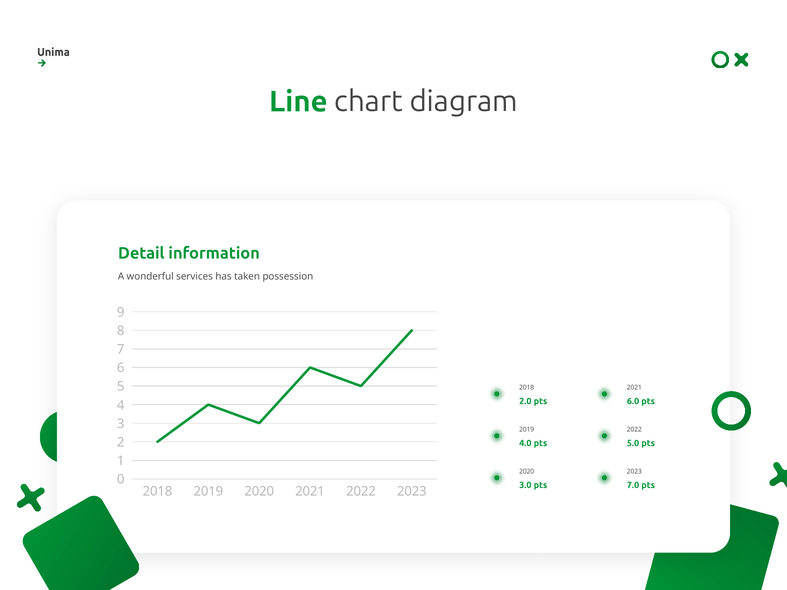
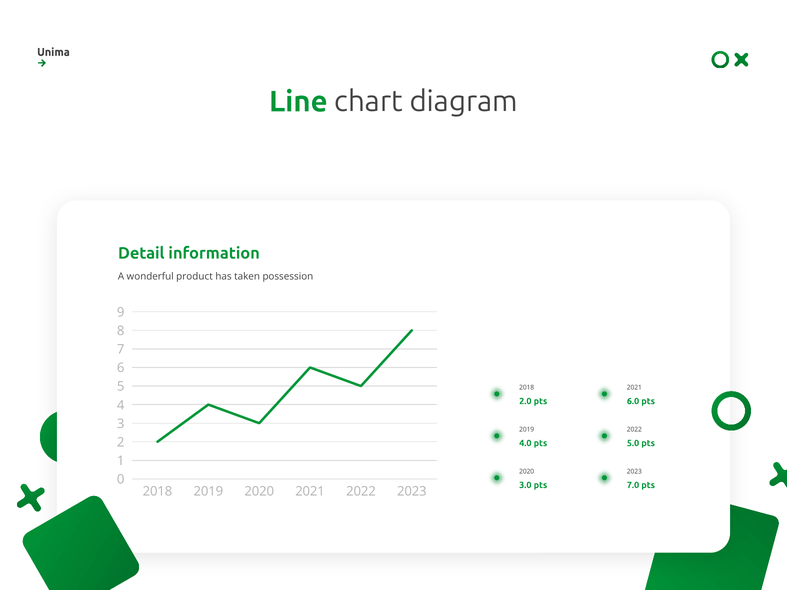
services: services -> product (195, 277)
